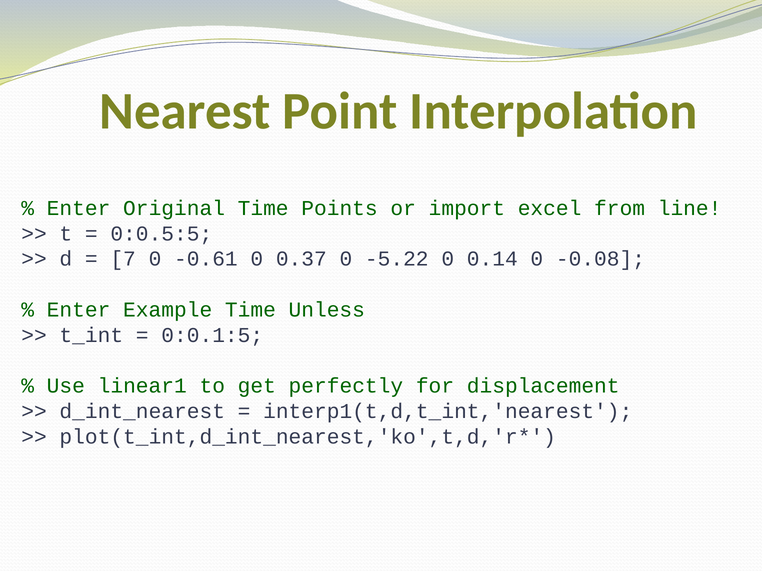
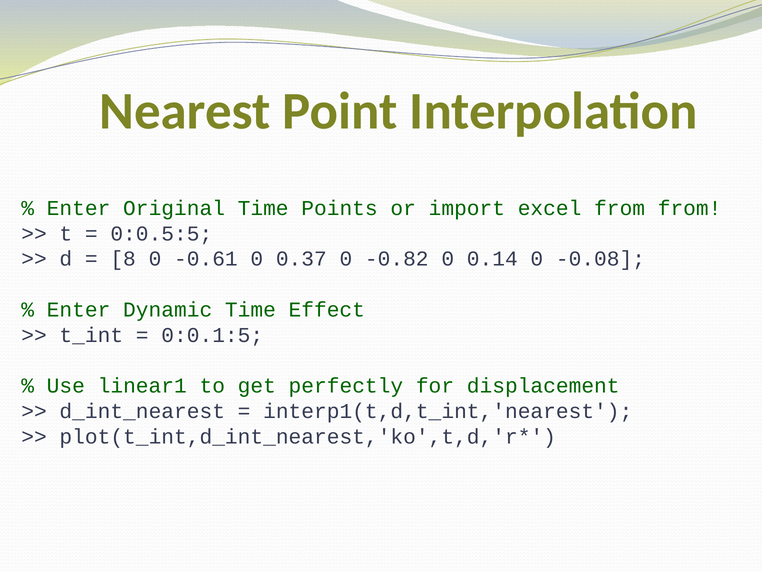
from line: line -> from (690, 208)
7: 7 -> 8 (123, 259)
-5.22: -5.22 -> -0.82 (397, 259)
Example: Example -> Dynamic (168, 310)
Unless: Unless -> Effect (327, 310)
